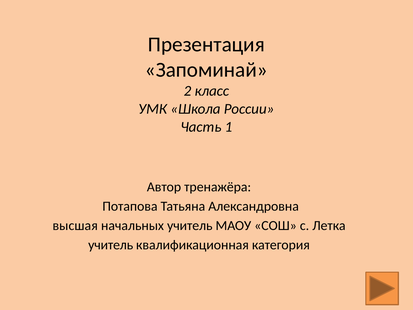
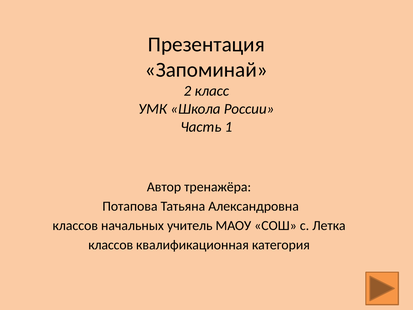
высшая: высшая -> классов (75, 225)
учитель: учитель -> классов (111, 245)
